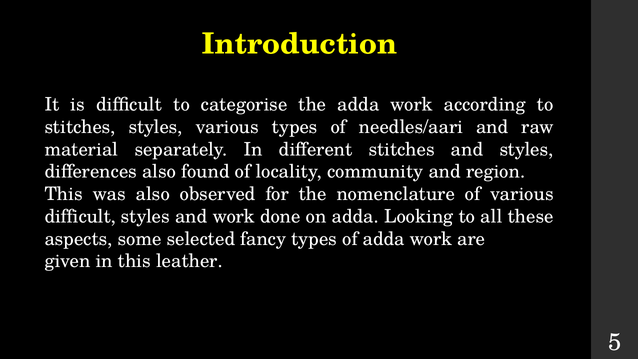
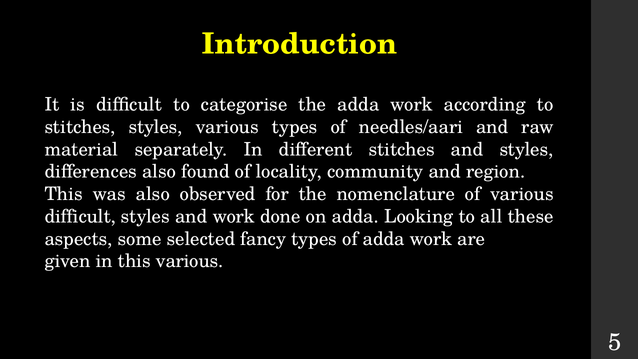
this leather: leather -> various (190, 261)
